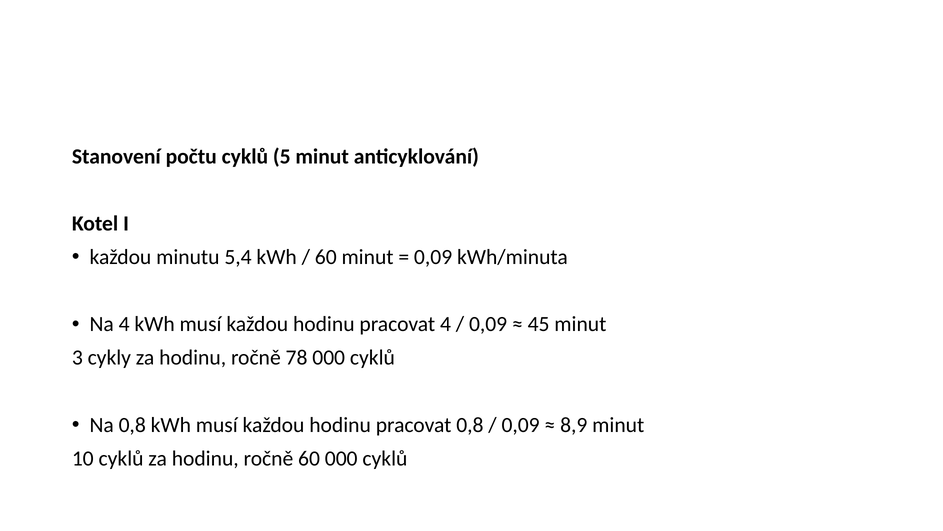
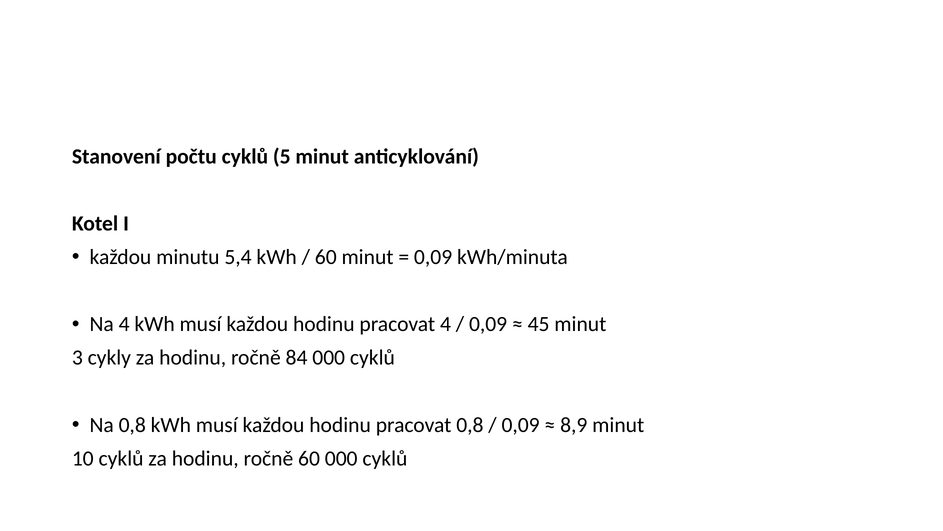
78: 78 -> 84 (297, 357)
